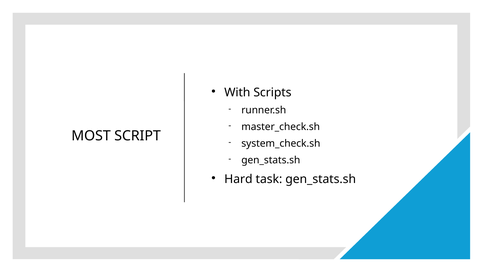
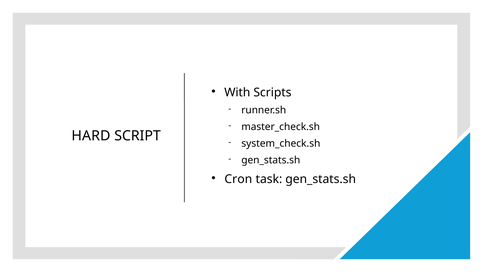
MOST: MOST -> HARD (91, 136)
Hard: Hard -> Cron (238, 179)
